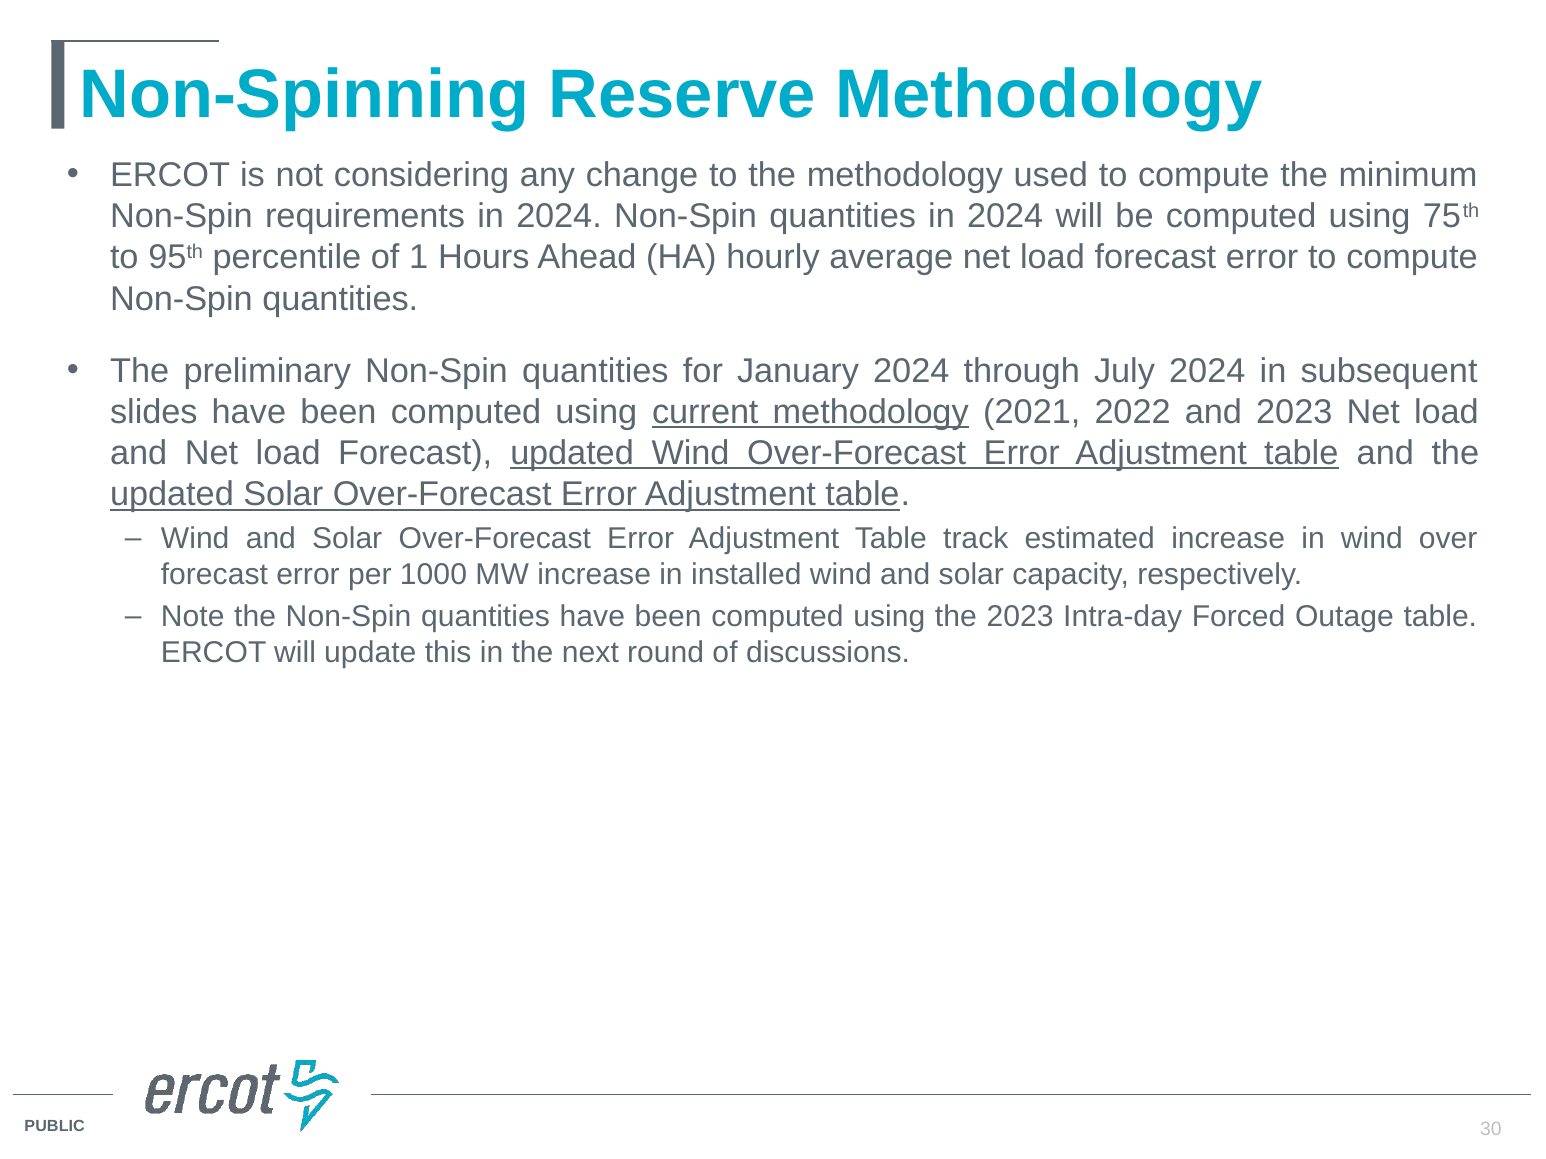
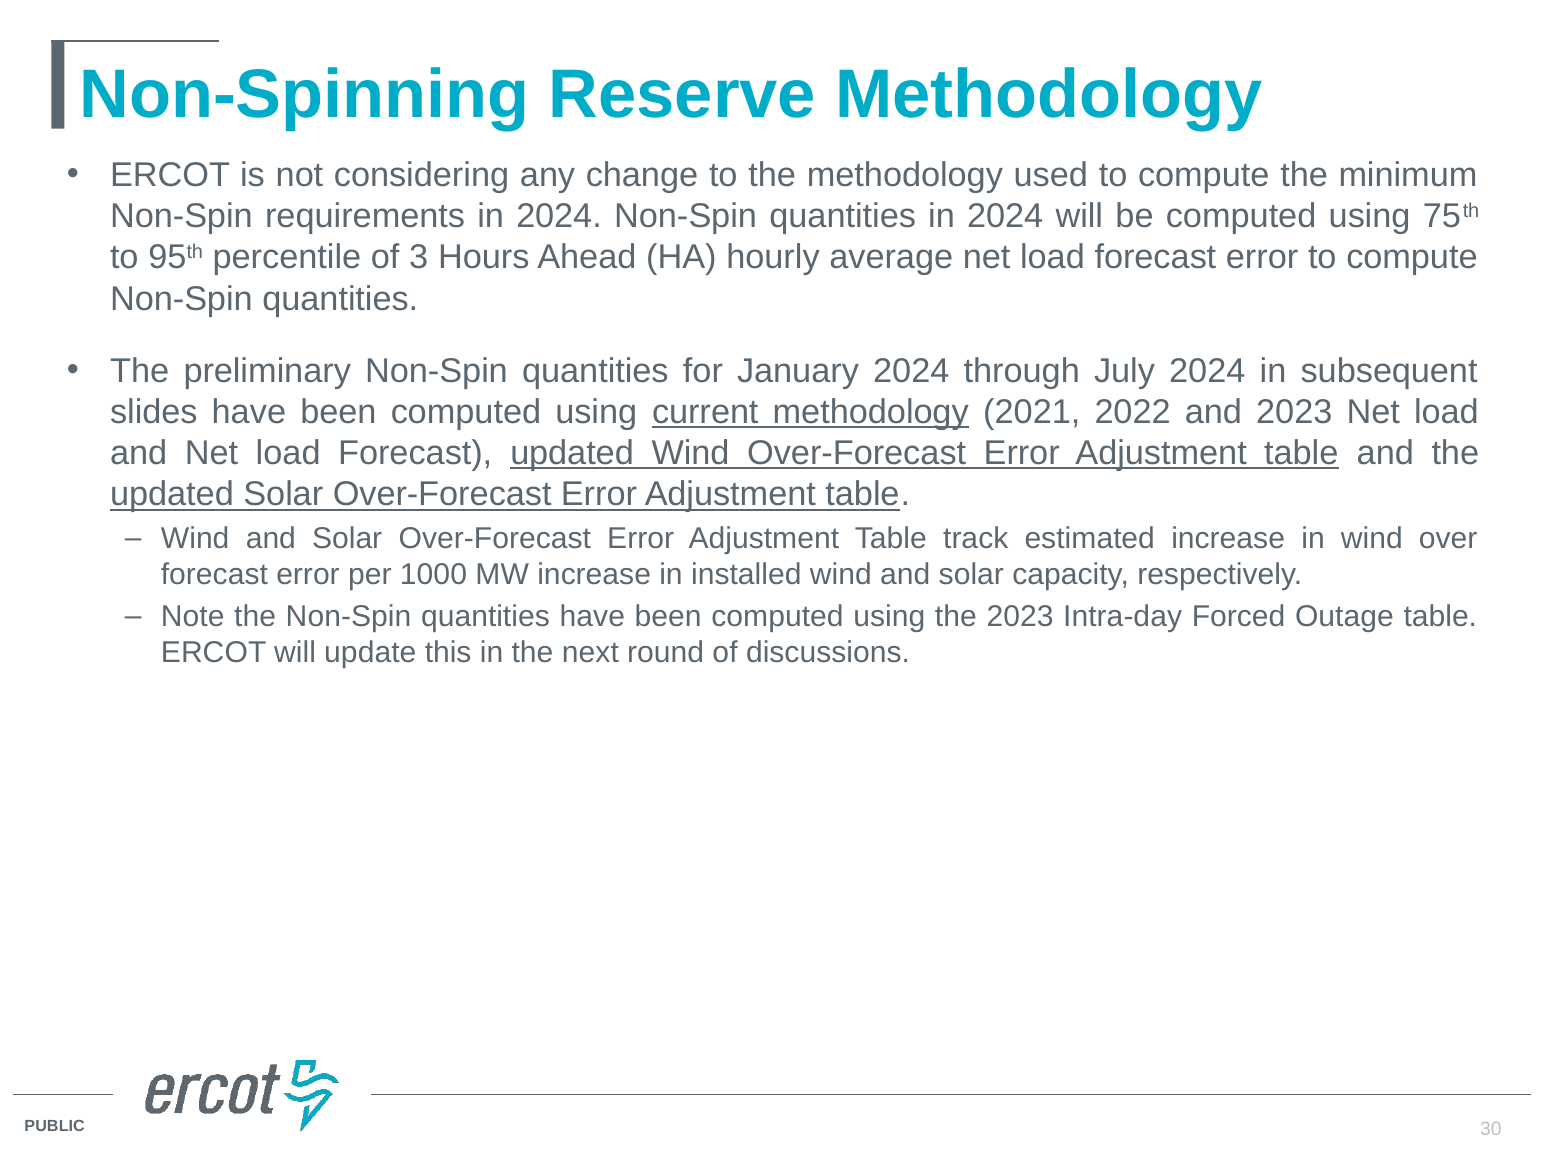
1: 1 -> 3 (419, 258)
